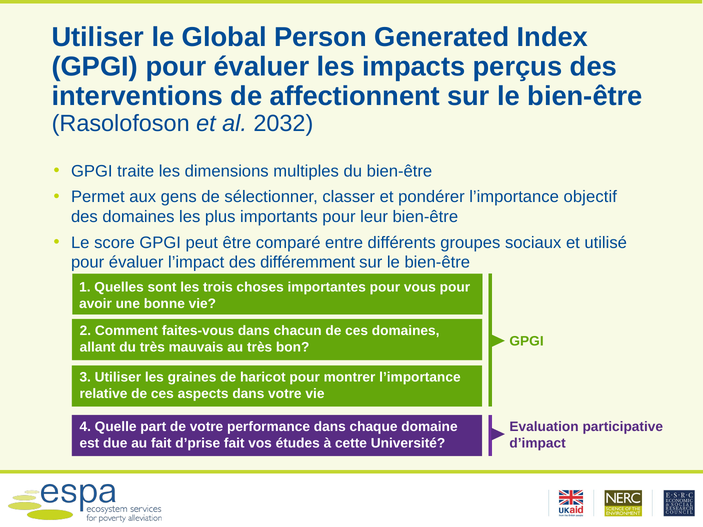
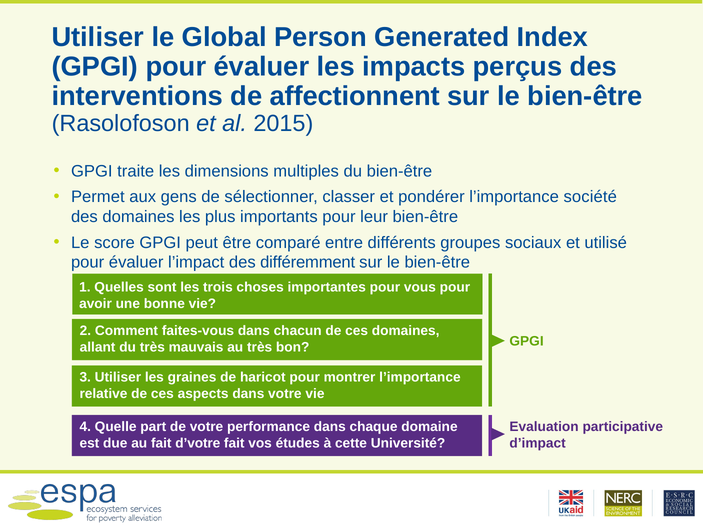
2032: 2032 -> 2015 (283, 124)
objectif: objectif -> société (590, 197)
d’prise: d’prise -> d’votre (198, 443)
